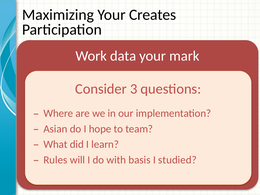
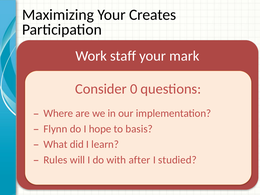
data: data -> staff (123, 56)
3: 3 -> 0 (134, 89)
Asian: Asian -> Flynn (55, 129)
team: team -> basis (139, 129)
basis: basis -> after (139, 160)
